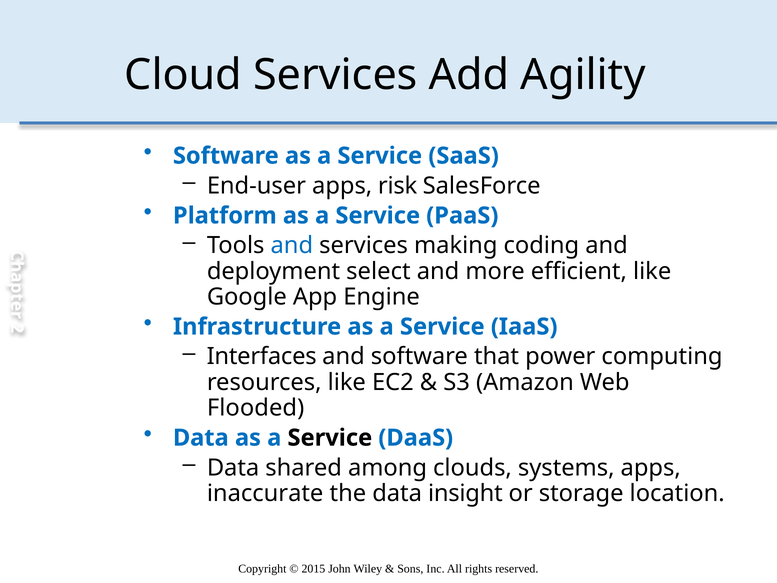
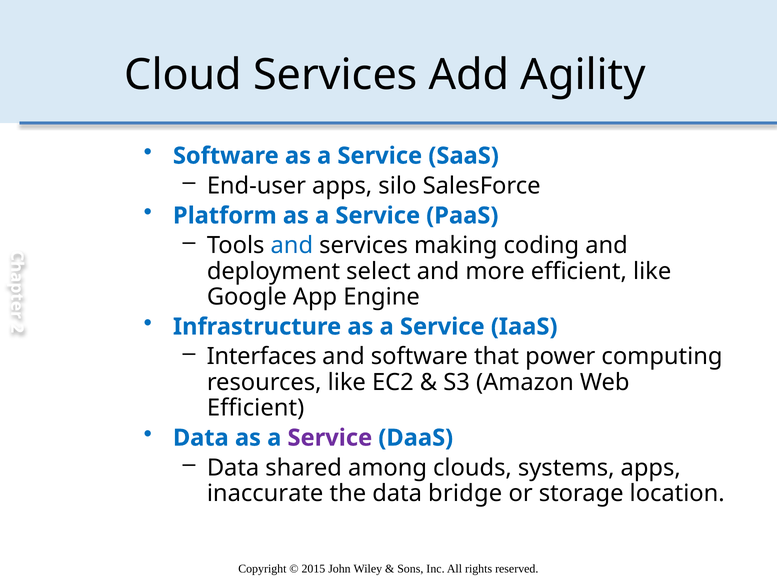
risk: risk -> silo (397, 186)
Flooded: Flooded -> Efficient (256, 408)
Service colour: black -> purple (330, 438)
insight: insight -> bridge (465, 493)
